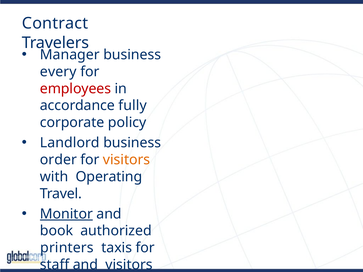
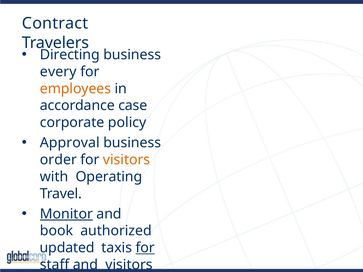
Manager: Manager -> Directing (70, 55)
employees colour: red -> orange (75, 89)
fully: fully -> case (133, 106)
Landlord: Landlord -> Approval (70, 143)
printers: printers -> updated (67, 248)
for underline: none -> present (145, 248)
